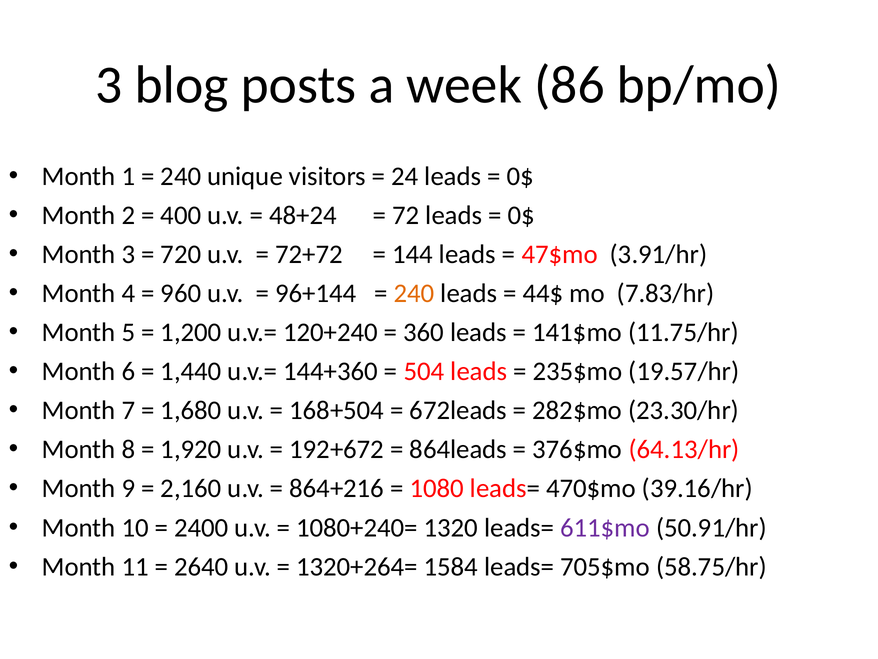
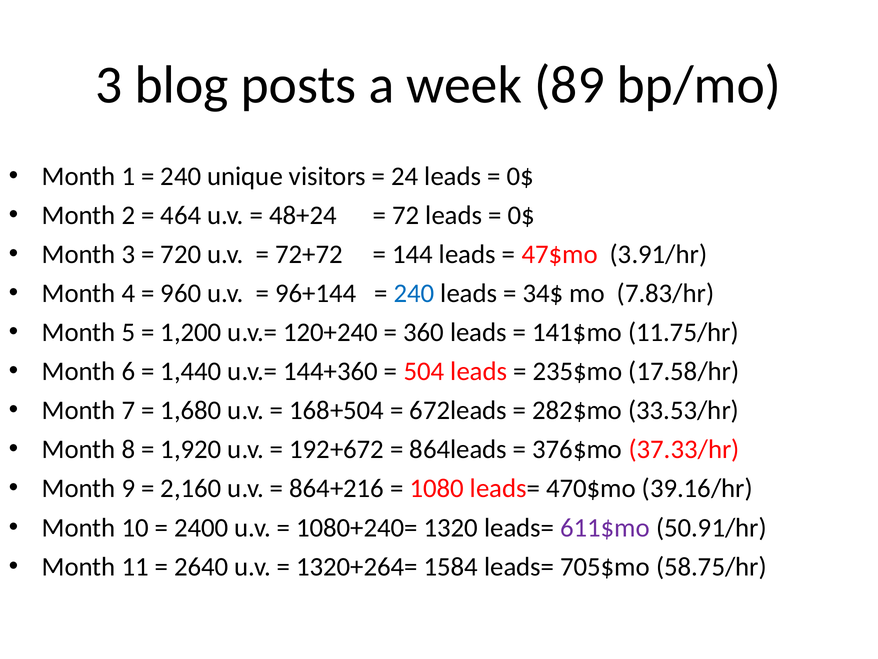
86: 86 -> 89 (569, 85)
400: 400 -> 464 (181, 215)
240 colour: orange -> blue (414, 293)
44$: 44$ -> 34$ (543, 293)
19.57/hr: 19.57/hr -> 17.58/hr (684, 371)
23.30/hr: 23.30/hr -> 33.53/hr (684, 410)
64.13/hr: 64.13/hr -> 37.33/hr (684, 449)
